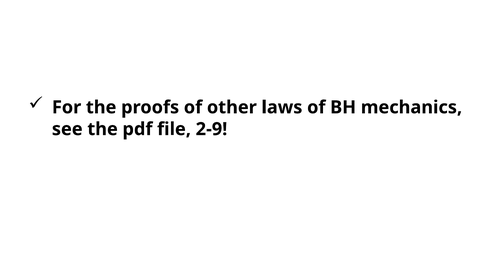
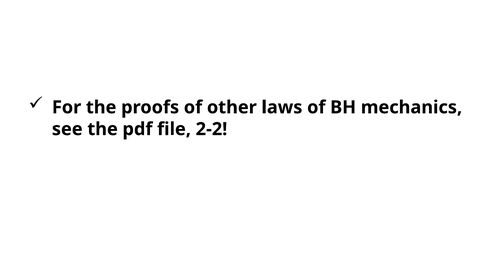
2-9: 2-9 -> 2-2 (211, 129)
